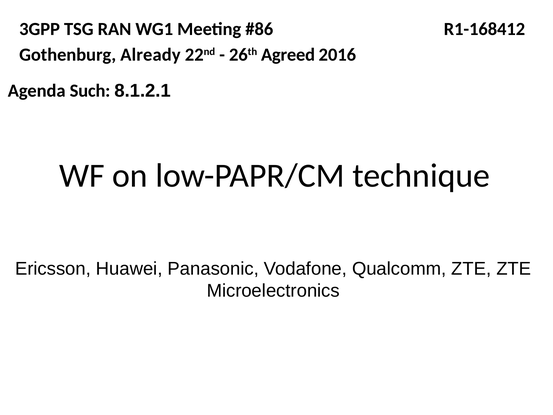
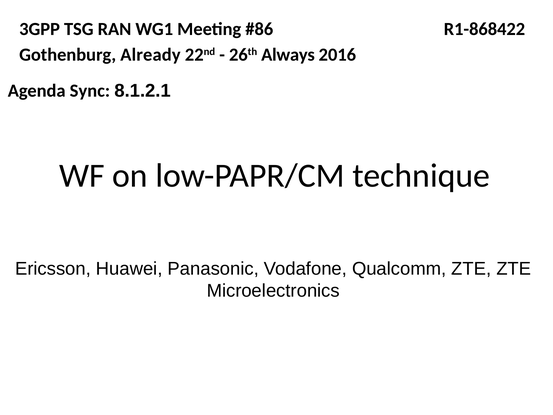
R1-168412: R1-168412 -> R1-868422 (484, 29)
Agreed: Agreed -> Always (288, 55)
Such: Such -> Sync (90, 91)
